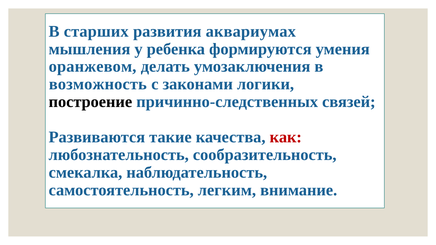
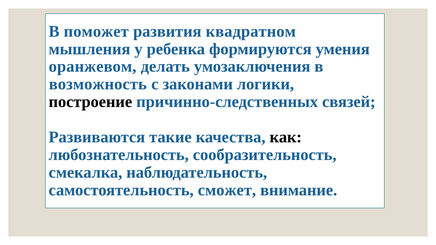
старших: старших -> поможет (96, 31)
аквариумах: аквариумах -> квадратном (251, 31)
как colour: red -> black (286, 137)
легким: легким -> сможет (227, 190)
